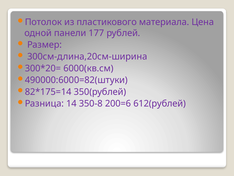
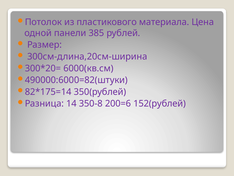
177: 177 -> 385 (96, 33)
612(рублей: 612(рублей -> 152(рублей (160, 103)
